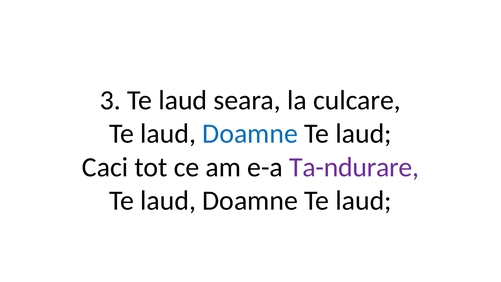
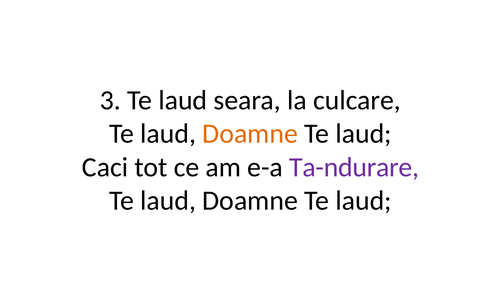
Doamne colour: blue -> orange (250, 134)
